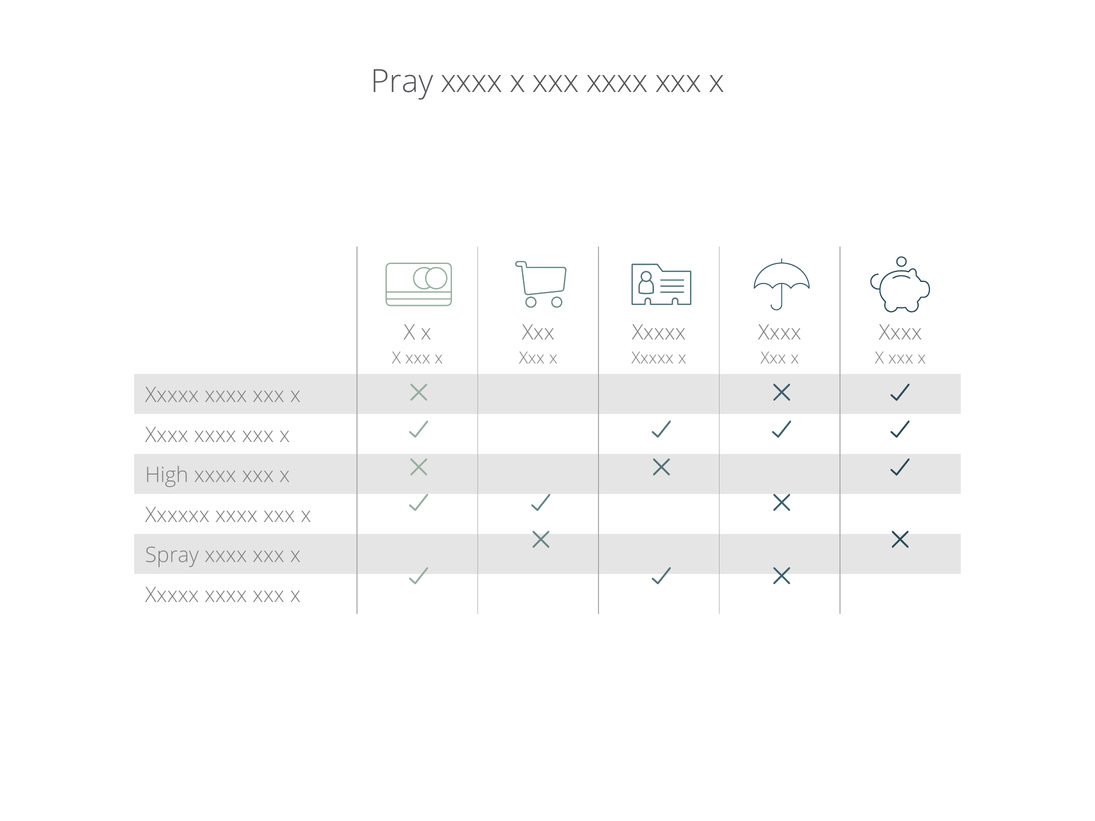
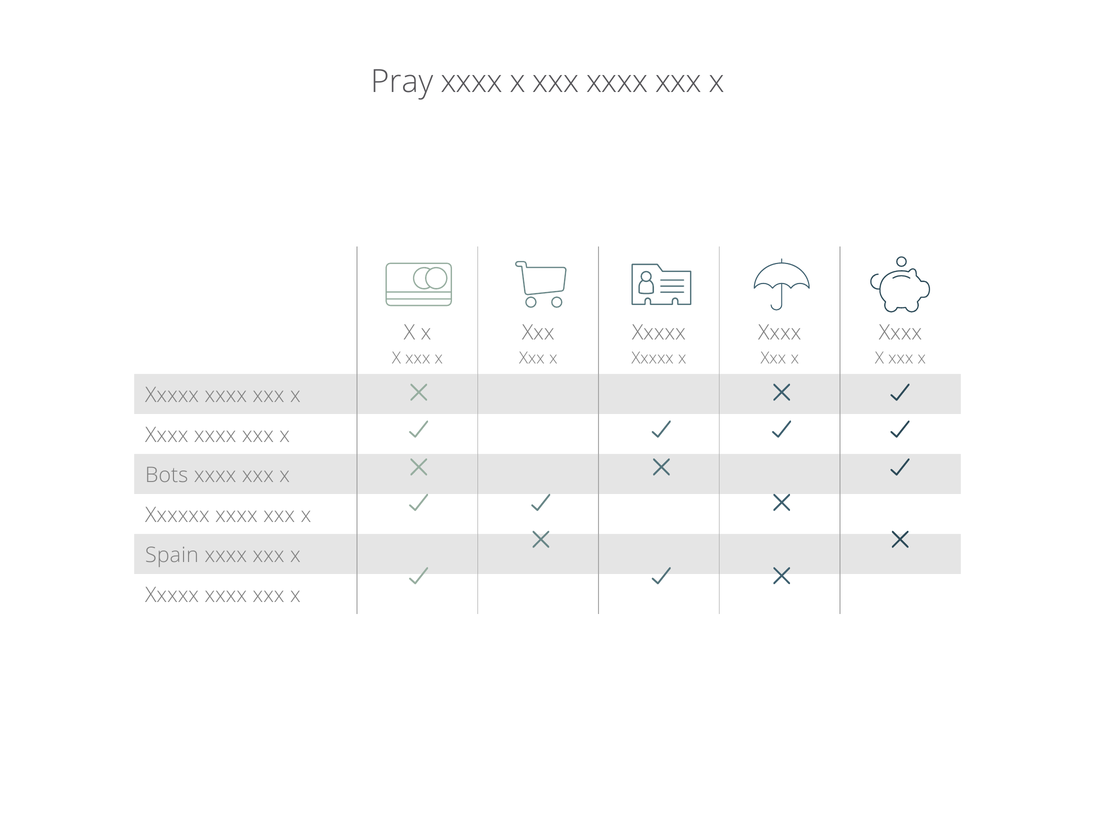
High: High -> Bots (167, 475)
Spray: Spray -> Spain (172, 555)
